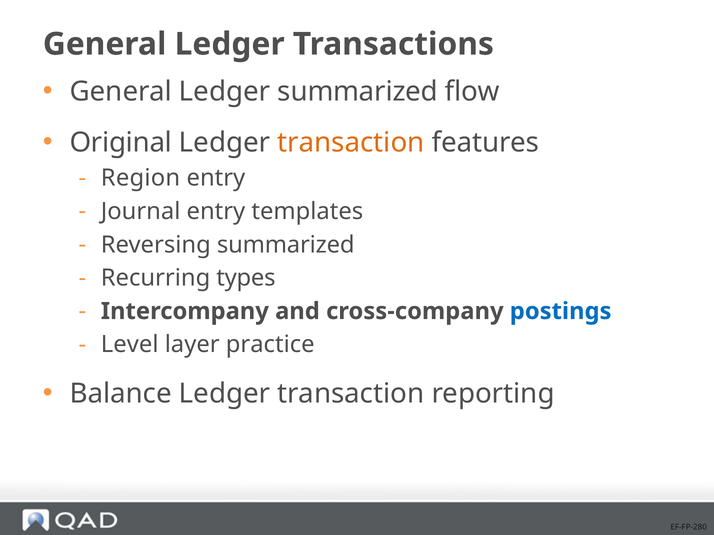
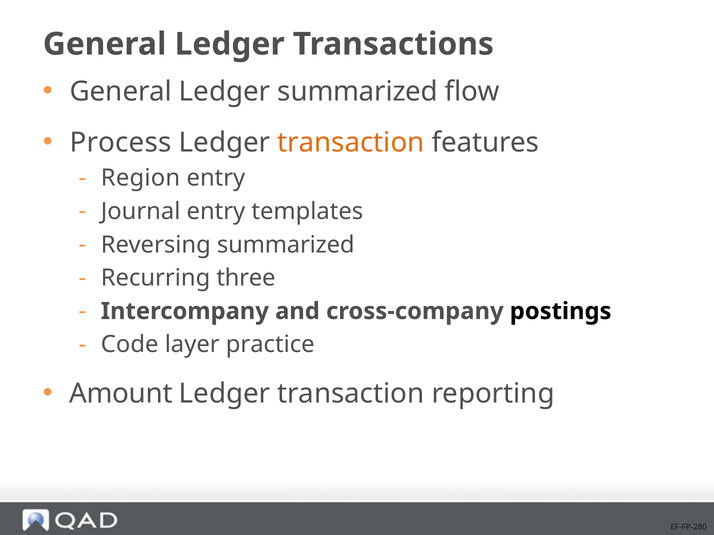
Original: Original -> Process (121, 143)
types: types -> three (246, 278)
postings colour: blue -> black (561, 312)
Level: Level -> Code (130, 345)
Balance: Balance -> Amount (121, 394)
